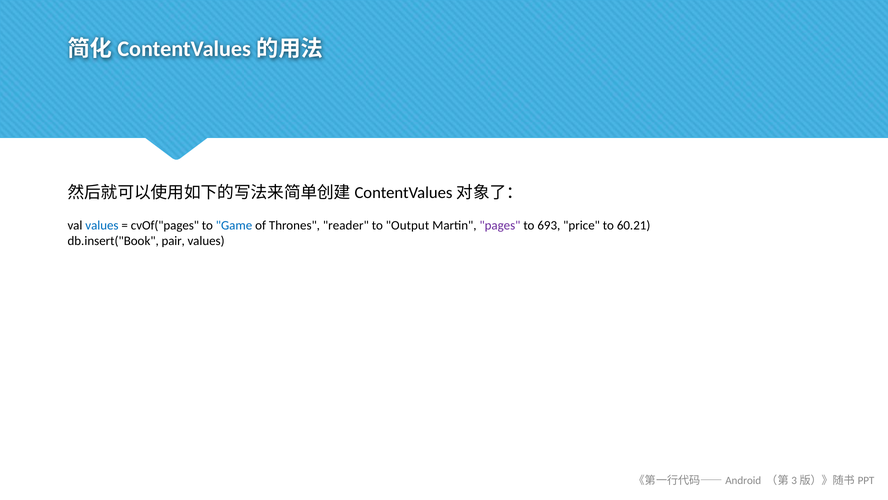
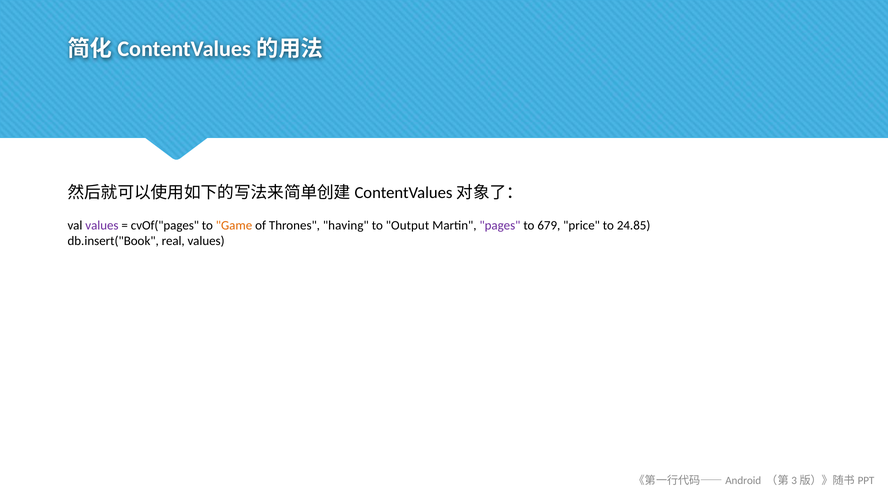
values colour: blue -> purple (102, 225)
Game colour: blue -> orange (234, 225)
reader: reader -> having (346, 225)
693: 693 -> 679 (549, 225)
60.21: 60.21 -> 24.85 (634, 225)
pair: pair -> real (173, 241)
